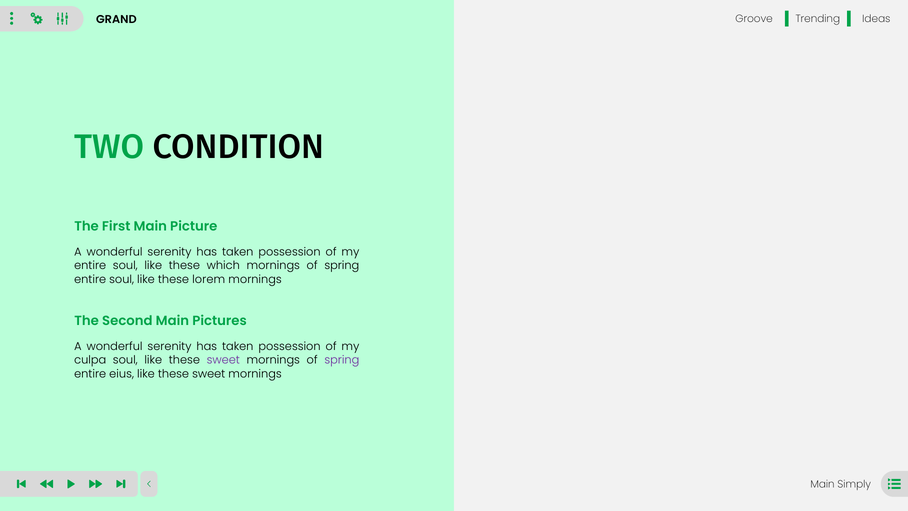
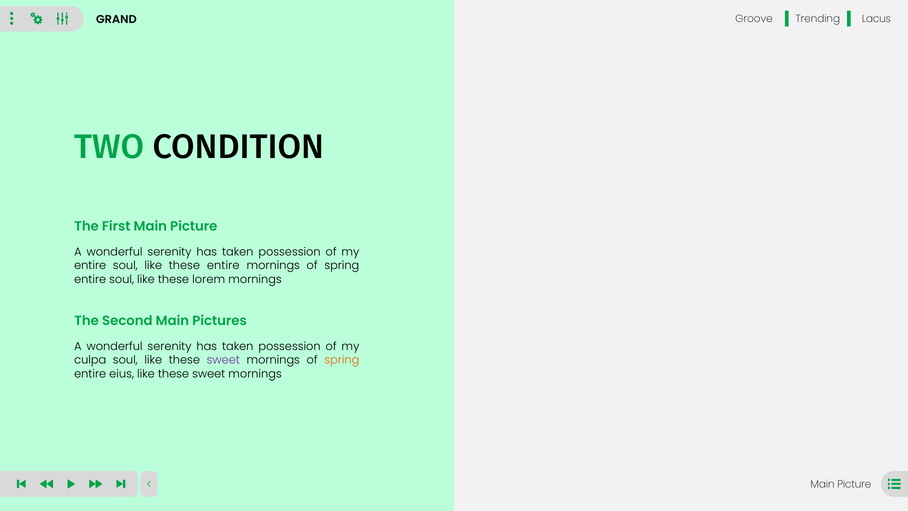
Ideas: Ideas -> Lacus (876, 19)
these which: which -> entire (223, 266)
spring colour: purple -> orange (342, 360)
Simply: Simply -> Picture (854, 484)
